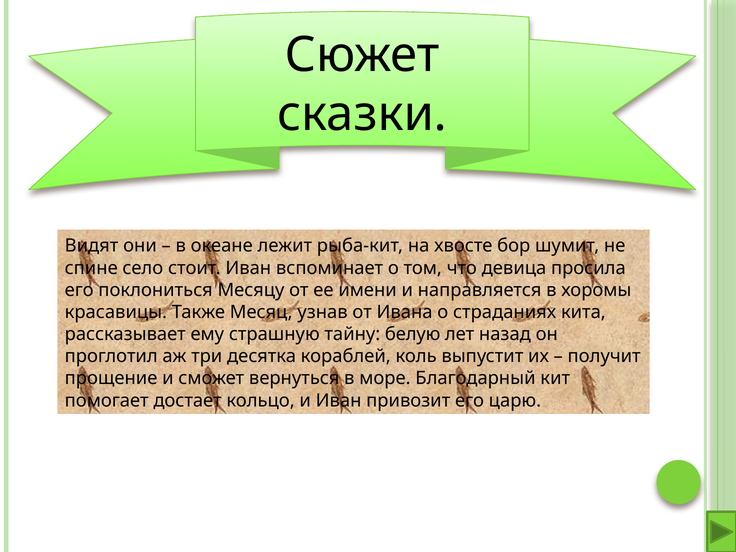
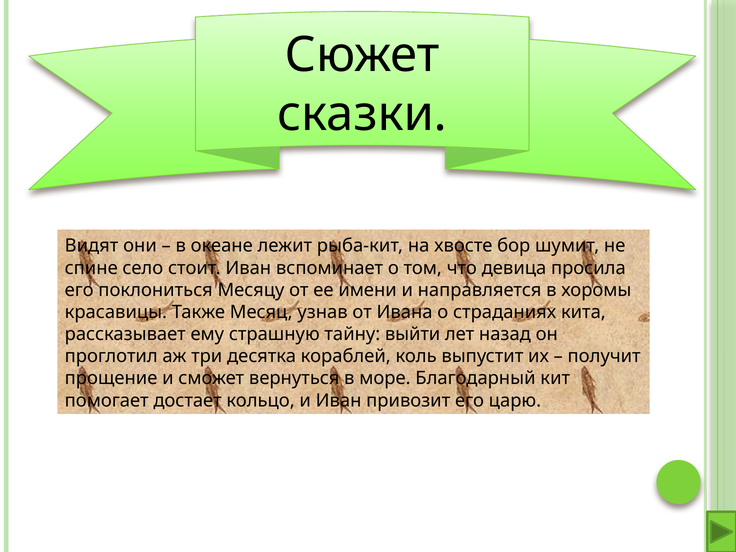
белую: белую -> выйти (413, 334)
